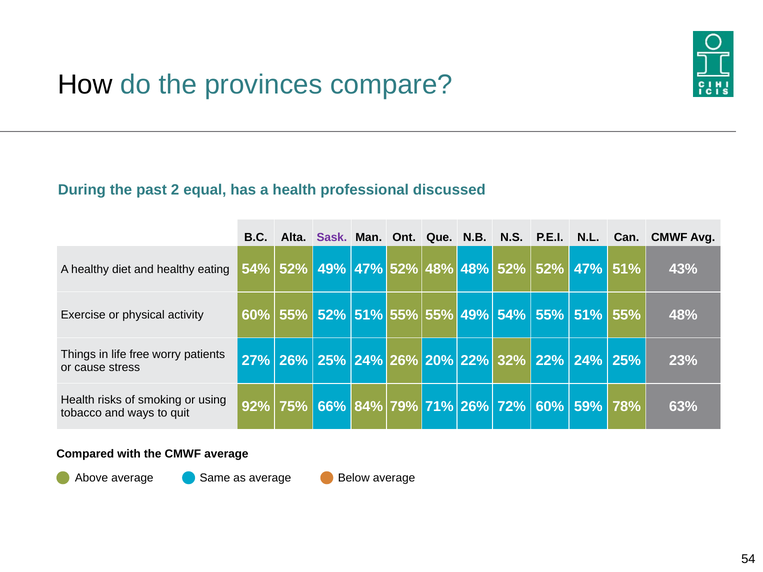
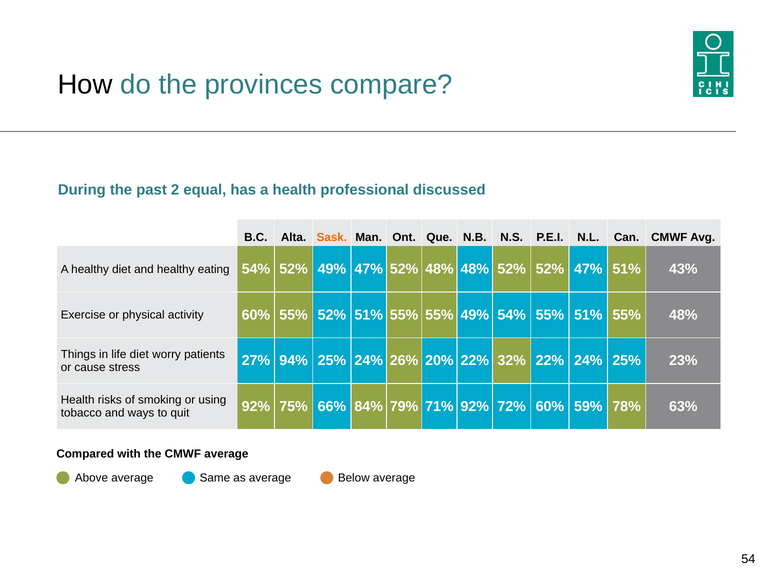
Sask colour: purple -> orange (332, 238)
life free: free -> diet (139, 354)
27% 26%: 26% -> 94% (294, 361)
71% 26%: 26% -> 92% (475, 407)
